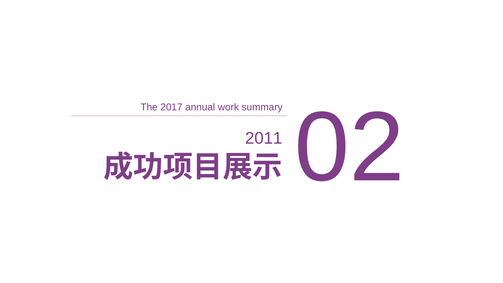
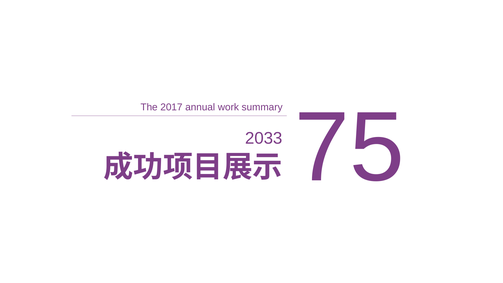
02: 02 -> 75 (349, 148)
2011: 2011 -> 2033 (264, 138)
